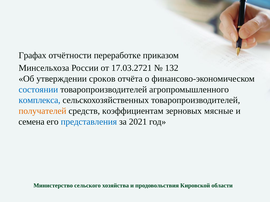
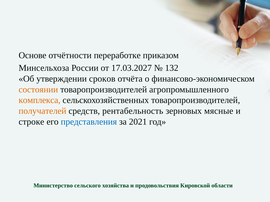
Графах: Графах -> Основе (33, 55)
17.03.2721: 17.03.2721 -> 17.03.2027 (132, 68)
состоянии colour: blue -> orange (38, 90)
комплекса colour: blue -> orange (40, 100)
коэффициентам: коэффициентам -> рентабельность (133, 111)
семена: семена -> строке (31, 122)
